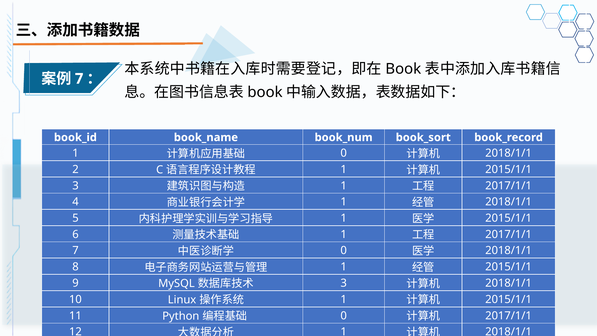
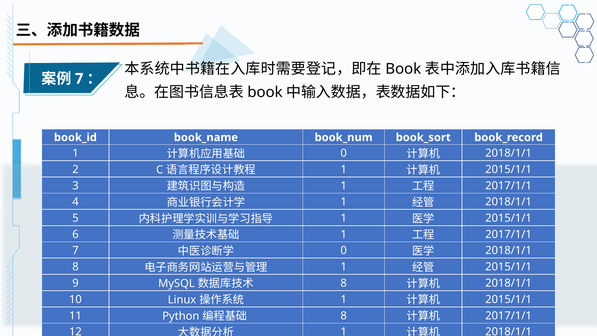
3: 3 -> 8 (344, 283)
0: 0 -> 8 (344, 316)
